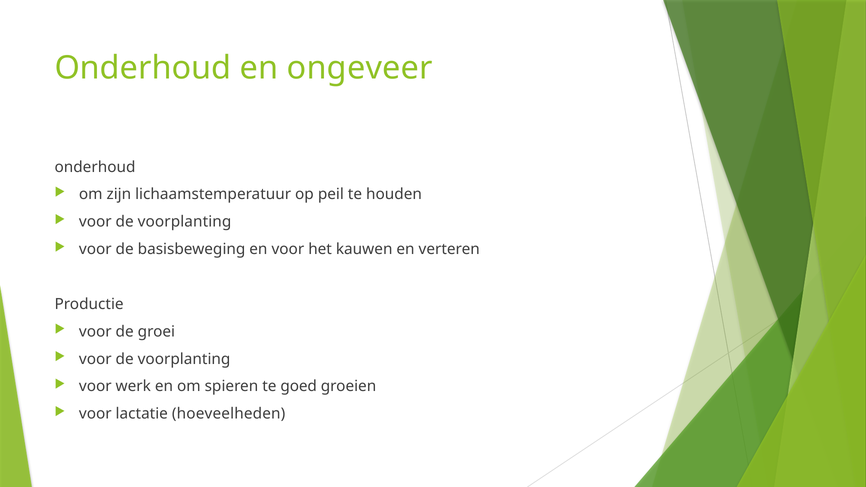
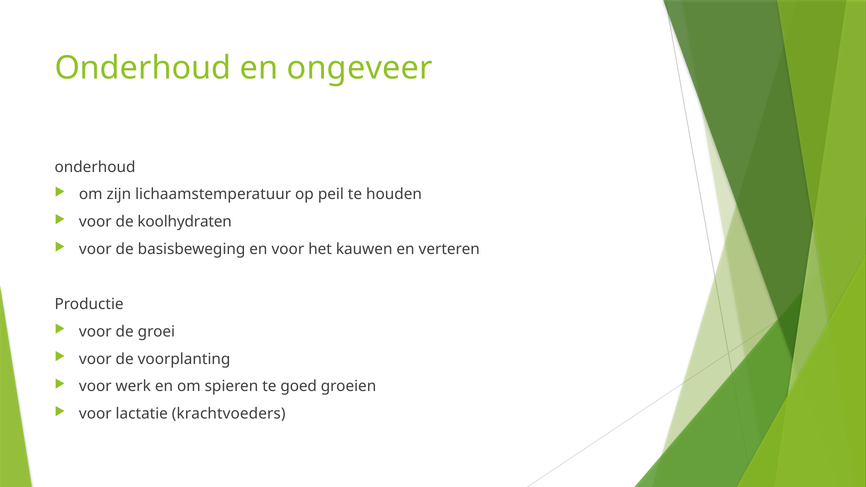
voorplanting: voorplanting -> koolhydraten (185, 222)
hoeveelheden: hoeveelheden -> krachtvoeders (229, 414)
